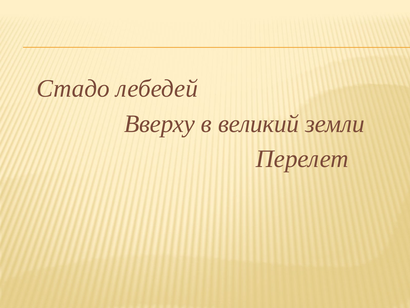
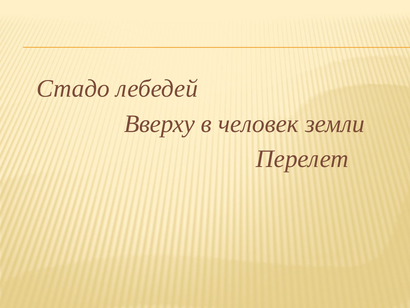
великий: великий -> человек (258, 124)
